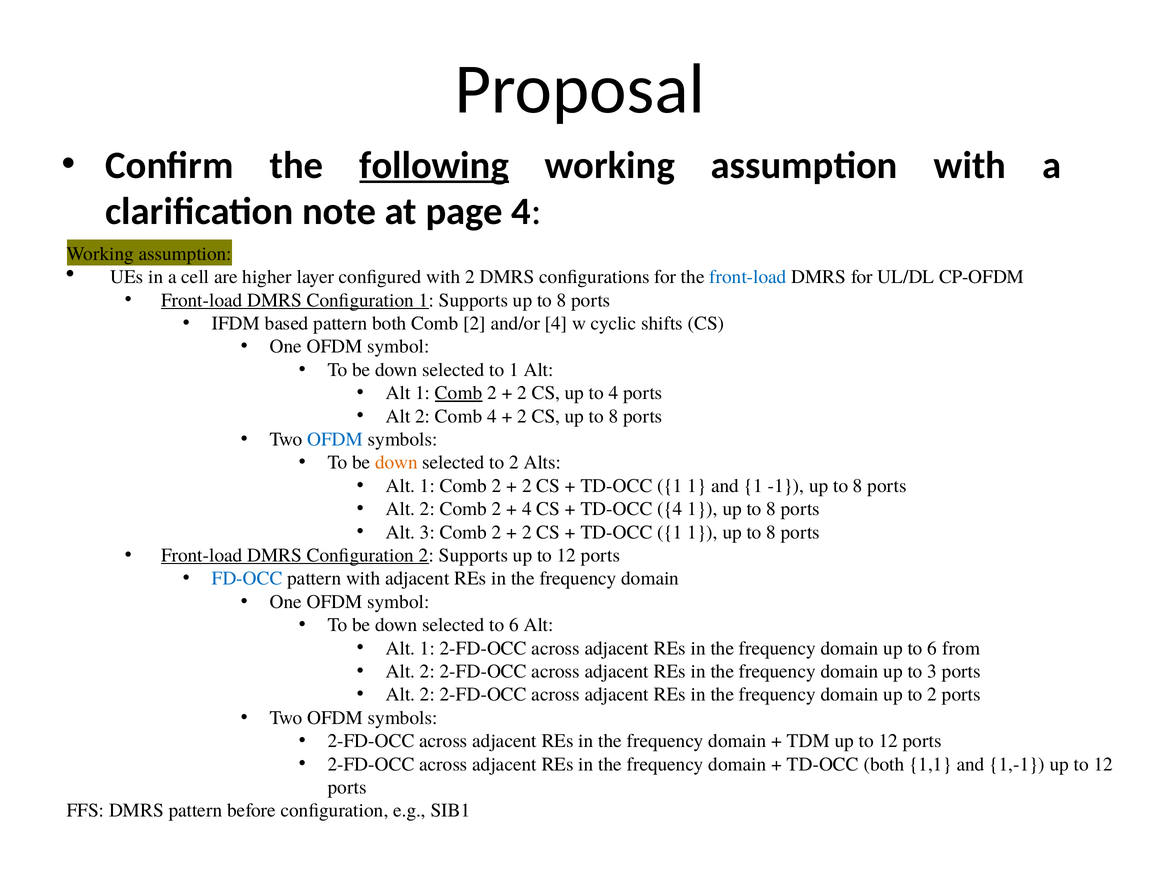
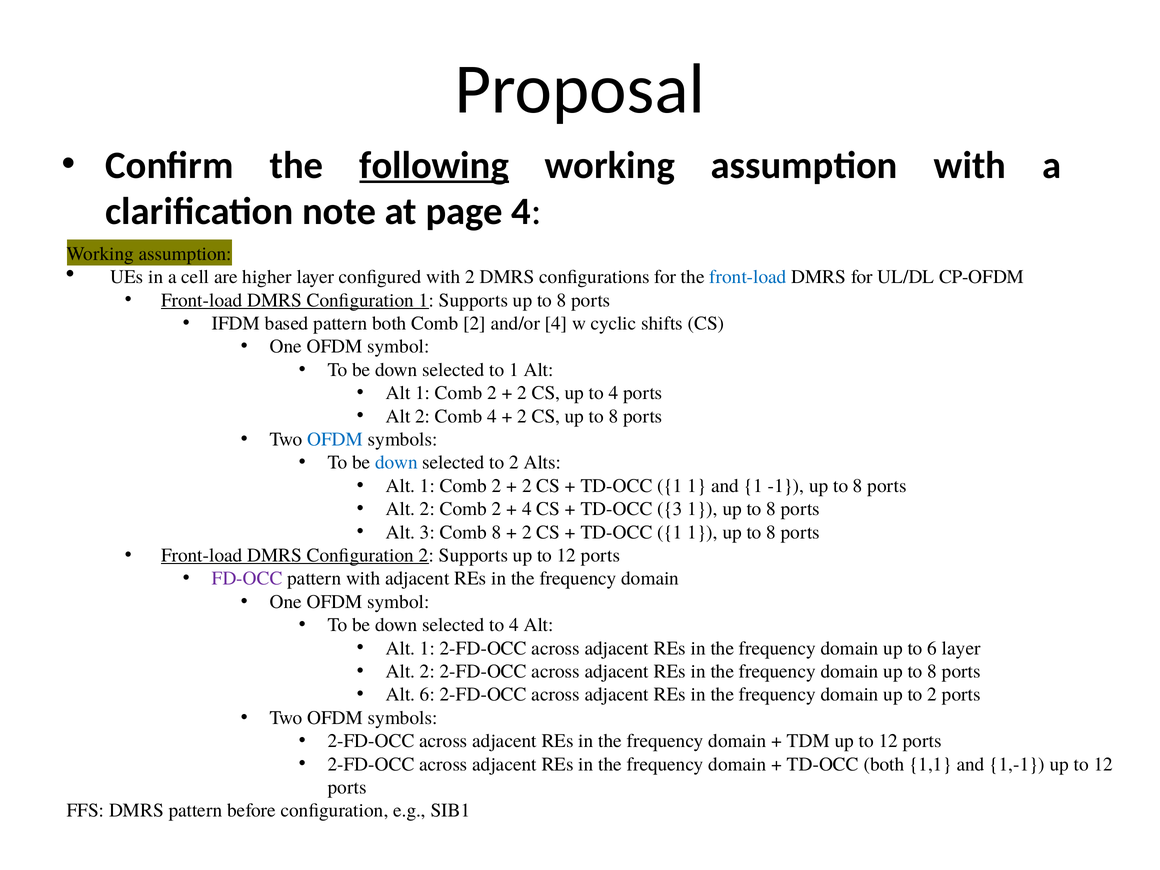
Comb underline: present -> none (459, 393)
down colour: orange -> blue (396, 463)
TD-OCC 4: 4 -> 3 (670, 509)
3 Comb 2: 2 -> 8 (497, 532)
FD-OCC colour: blue -> purple (247, 579)
selected to 6: 6 -> 4 (514, 625)
6 from: from -> layer (961, 648)
domain up to 3: 3 -> 8 (932, 671)
2: 2 -> 6 (427, 695)
